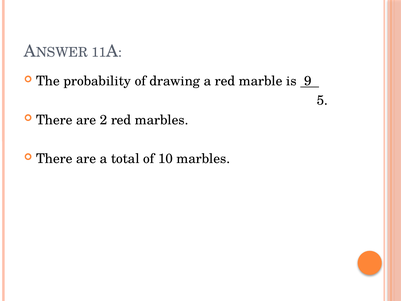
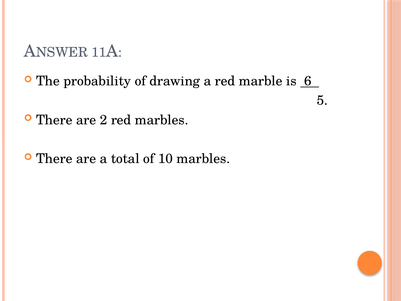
9: 9 -> 6 (308, 81)
